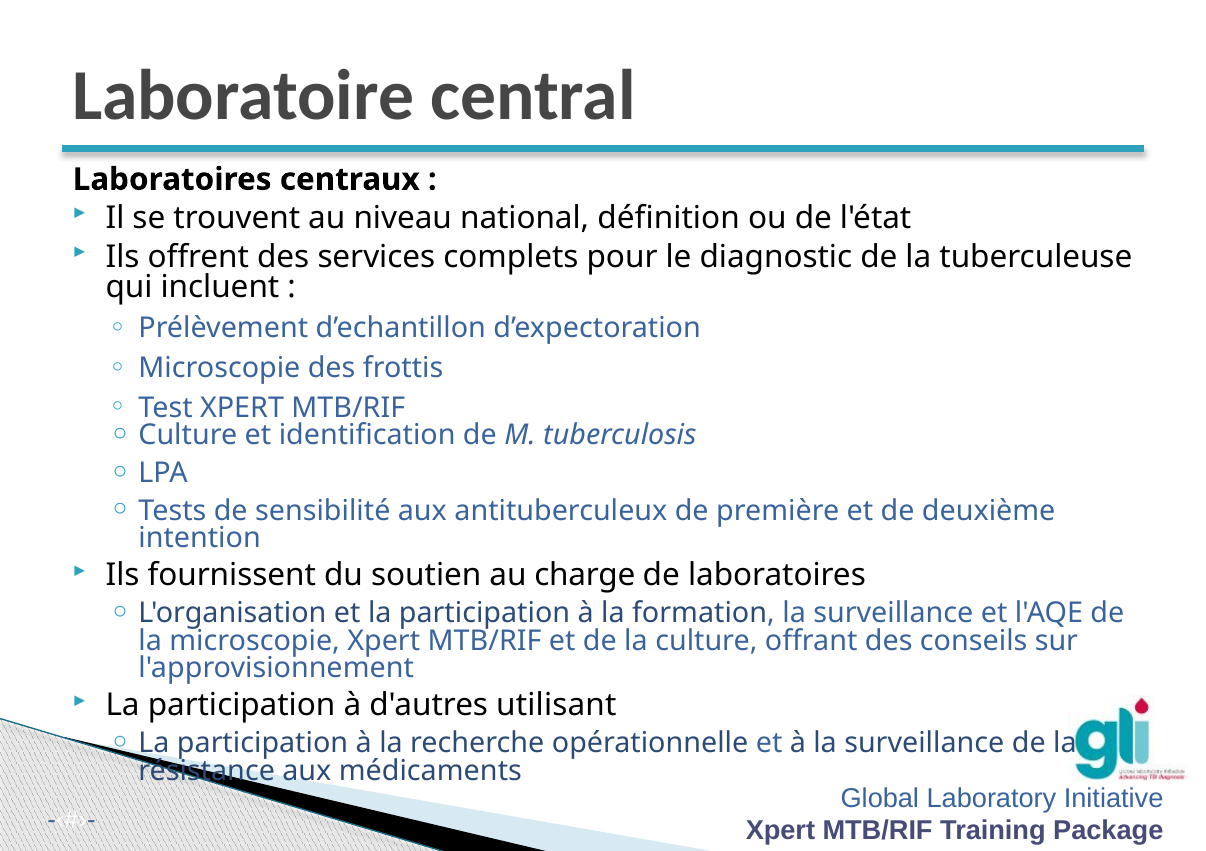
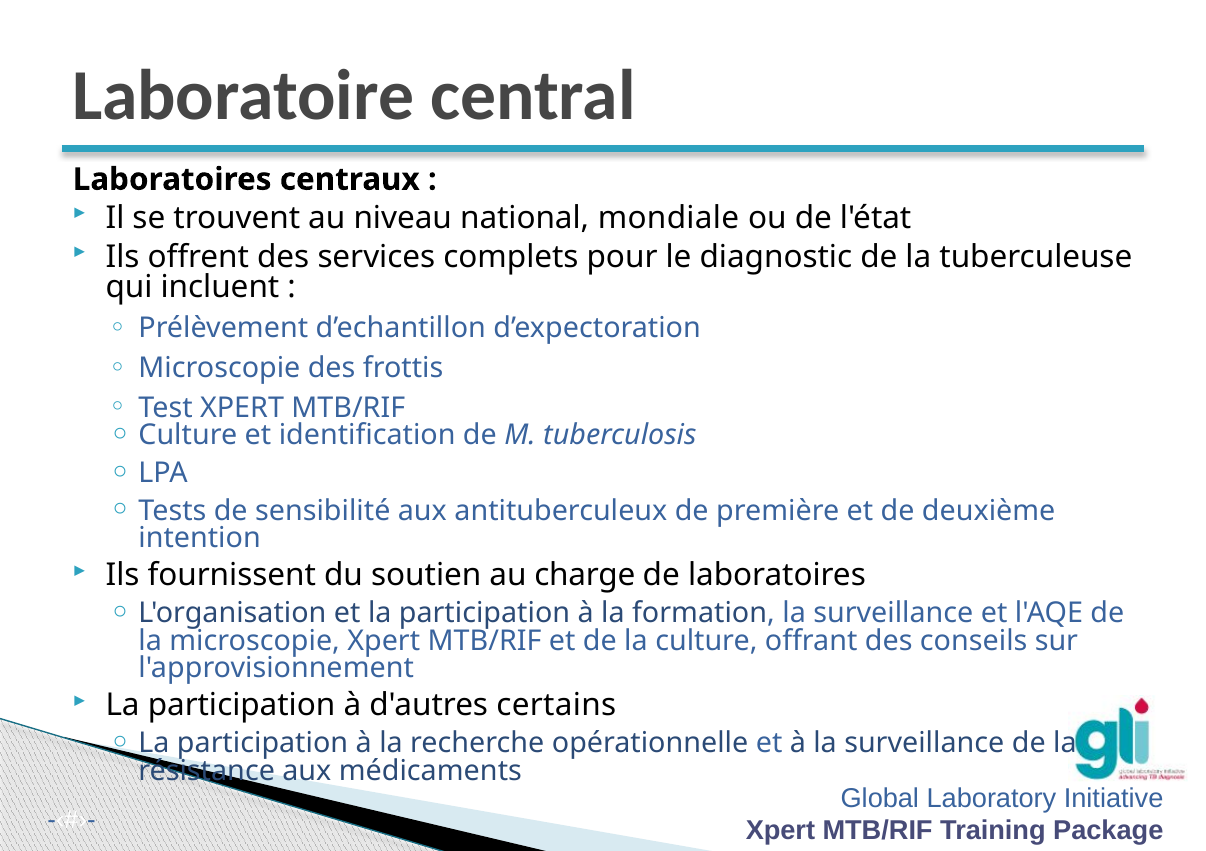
définition: définition -> mondiale (668, 218)
utilisant: utilisant -> certains (556, 706)
